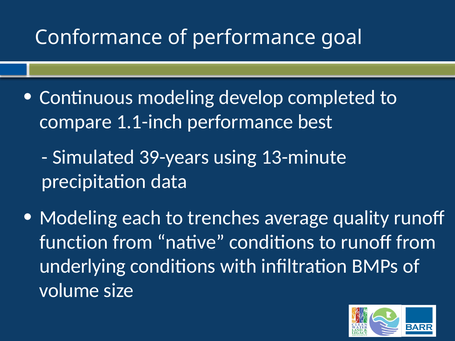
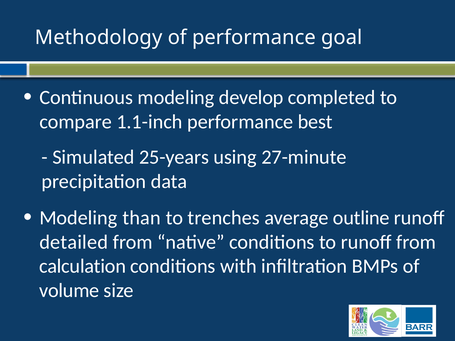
Conformance: Conformance -> Methodology (99, 37)
39-years: 39-years -> 25-years (174, 157)
13-minute: 13-minute -> 27-minute (304, 157)
each: each -> than (142, 218)
quality: quality -> outline (361, 218)
function: function -> detailed (74, 242)
underlying: underlying -> calculation (83, 267)
